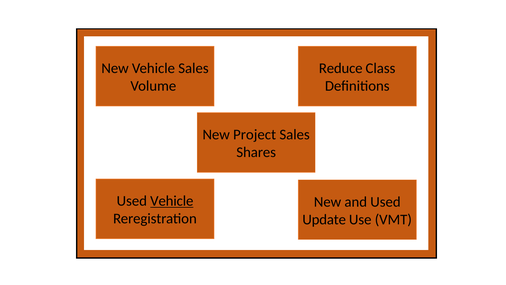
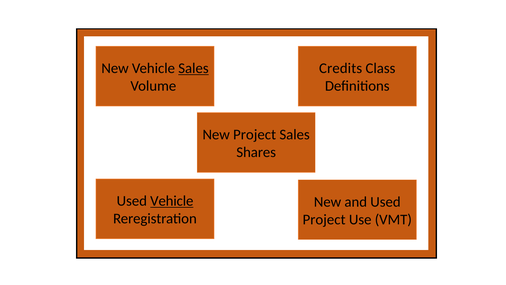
Sales underline: none -> present (193, 68)
Reduce: Reduce -> Credits (341, 68)
Update: Update -> Project (324, 219)
